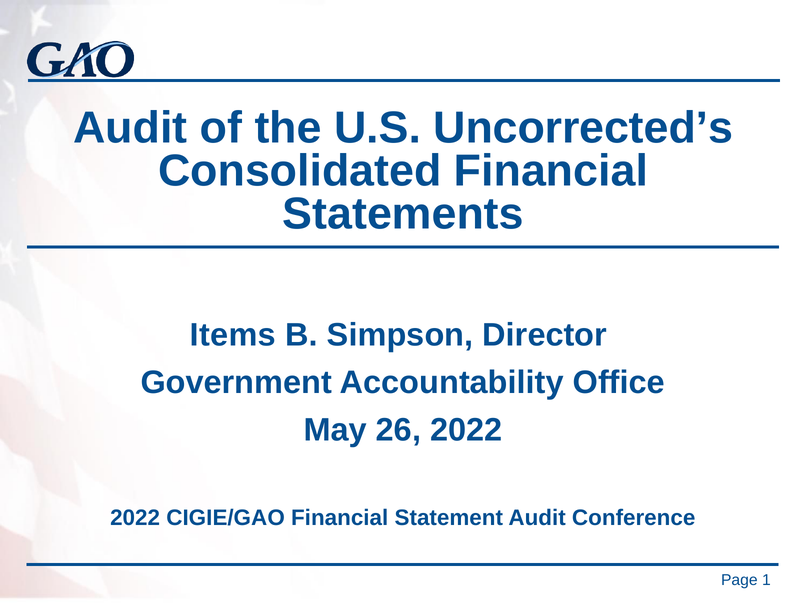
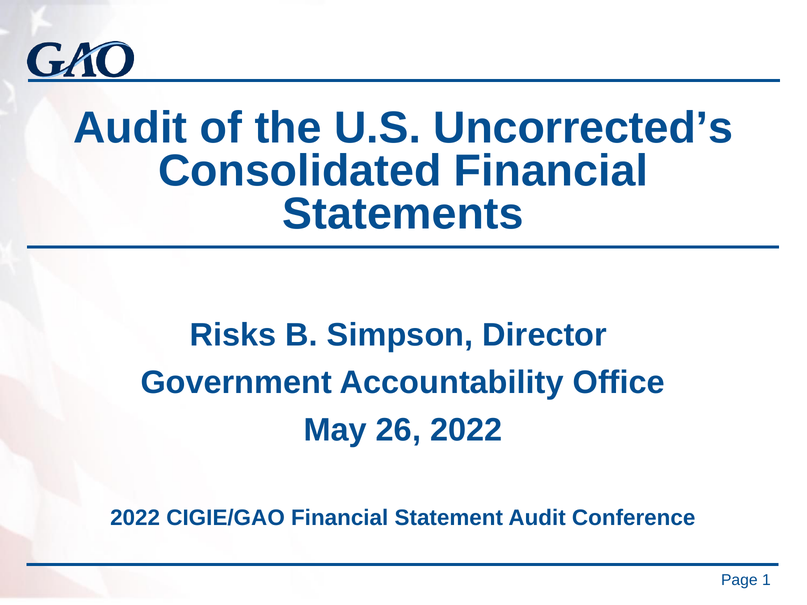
Items: Items -> Risks (233, 335)
